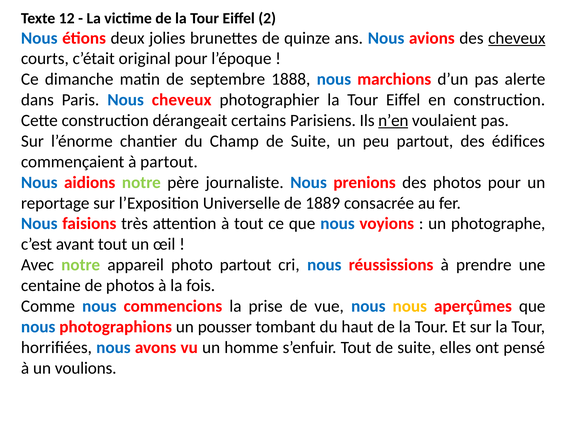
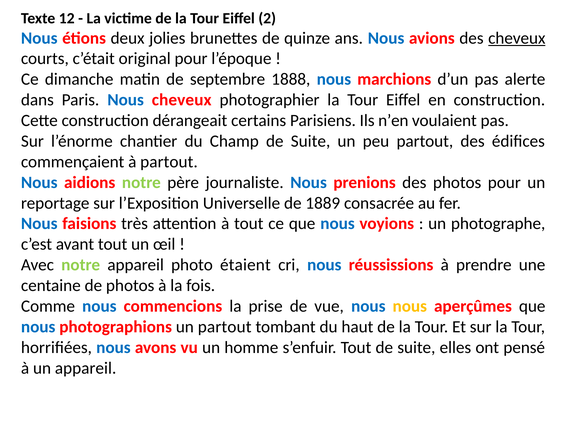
n’en underline: present -> none (393, 120)
photo partout: partout -> étaient (245, 265)
un pousser: pousser -> partout (225, 326)
un voulions: voulions -> appareil (86, 368)
